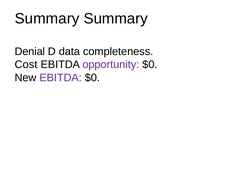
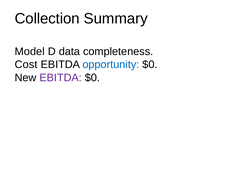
Summary: Summary -> Collection (47, 19)
Denial: Denial -> Model (30, 51)
opportunity colour: purple -> blue (111, 64)
